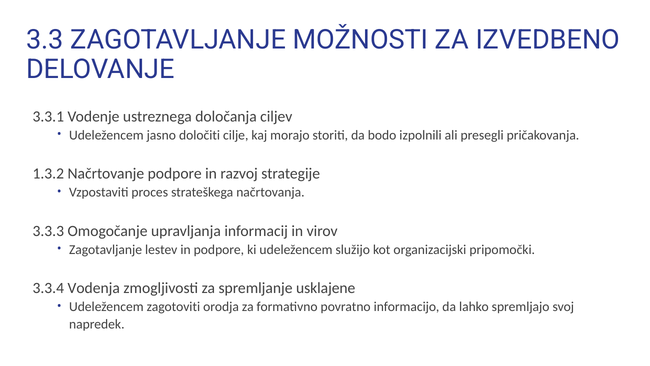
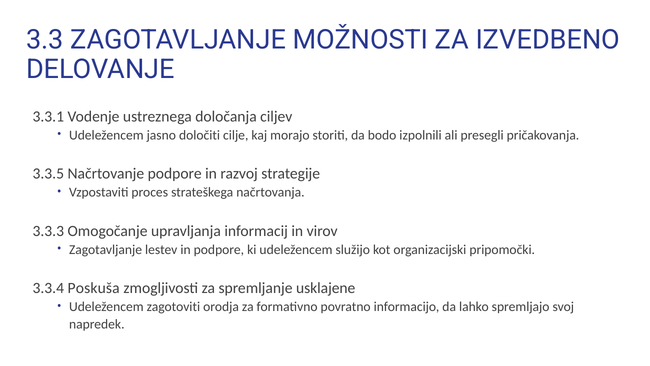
1.3.2: 1.3.2 -> 3.3.5 (48, 174)
Vodenja: Vodenja -> Poskuša (94, 288)
